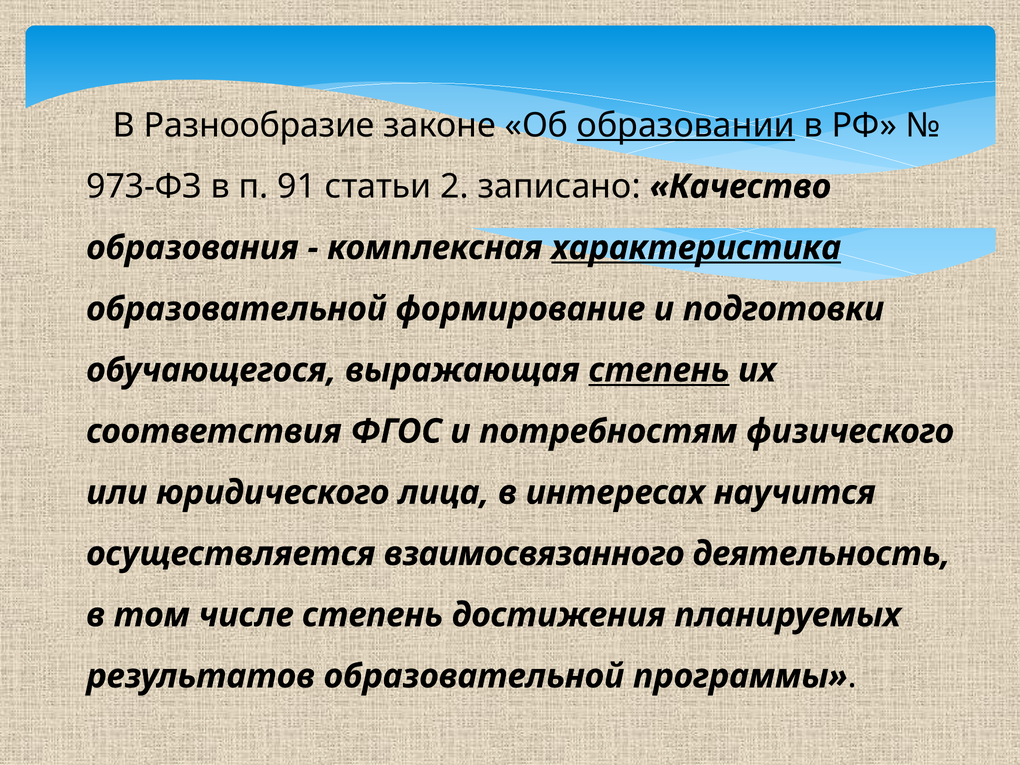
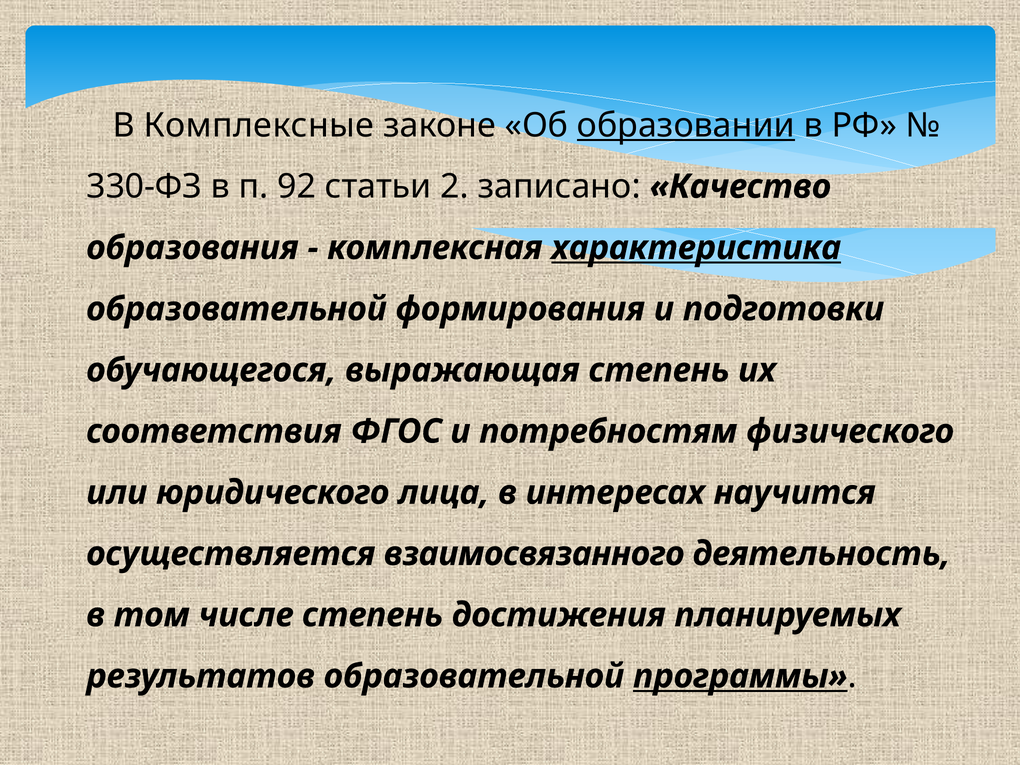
Разнообразие: Разнообразие -> Комплексные (259, 125)
973-ФЗ: 973-ФЗ -> 330-ФЗ (144, 187)
91: 91 -> 92 (297, 187)
формирование: формирование -> формирования (520, 309)
степень underline: present -> none (659, 370)
программы underline: none -> present (740, 676)
